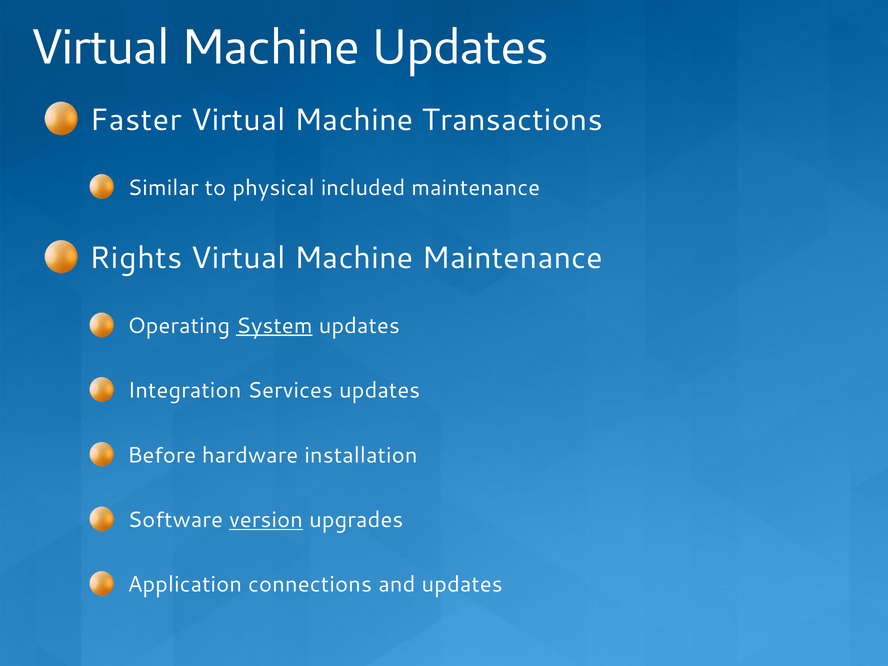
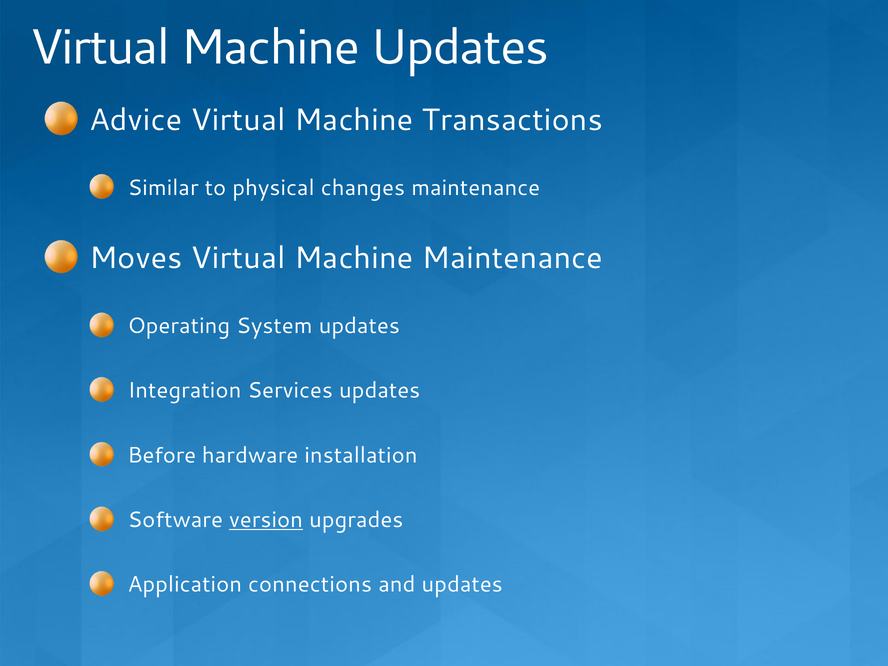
Faster: Faster -> Advice (136, 120)
included: included -> changes (363, 188)
Rights: Rights -> Moves (136, 258)
System underline: present -> none (274, 326)
